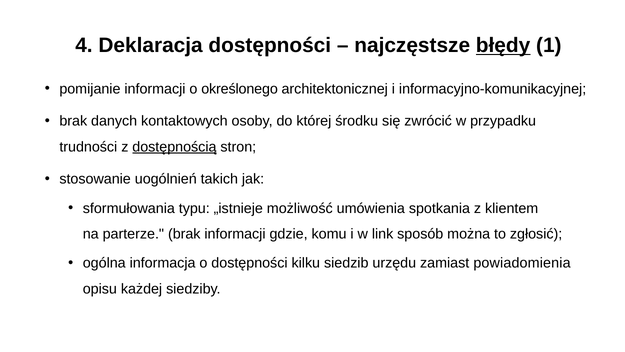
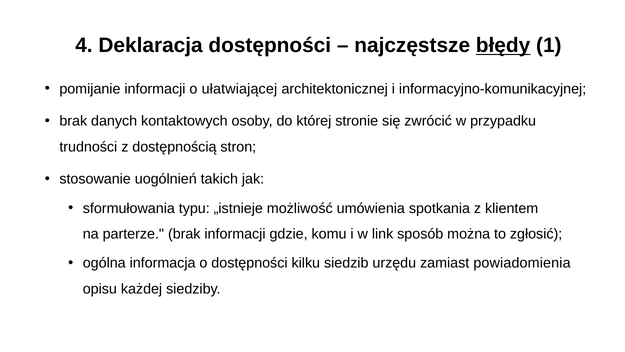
określonego: określonego -> ułatwiającej (239, 89)
środku: środku -> stronie (357, 121)
dostępnością underline: present -> none (174, 147)
